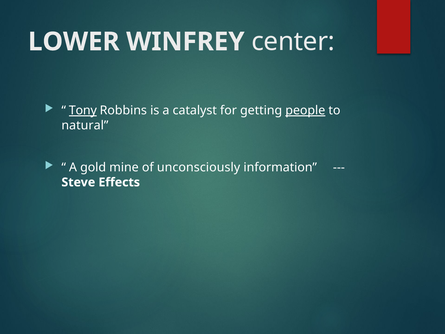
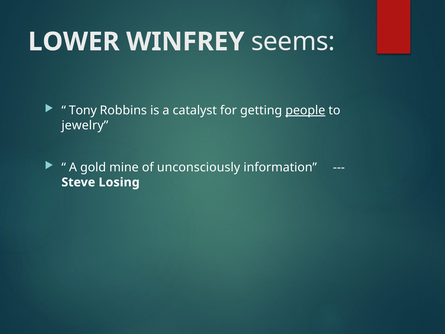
center: center -> seems (293, 42)
Tony underline: present -> none (83, 110)
natural: natural -> jewelry (85, 125)
Effects: Effects -> Losing (119, 182)
